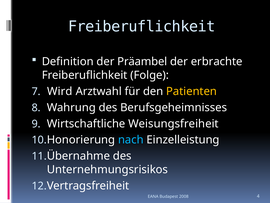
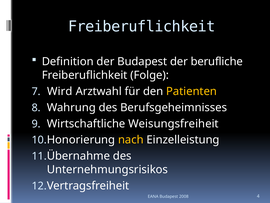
der Präambel: Präambel -> Budapest (142, 62)
erbrachte: erbrachte -> berufliche (217, 62)
nach colour: light blue -> yellow (131, 140)
